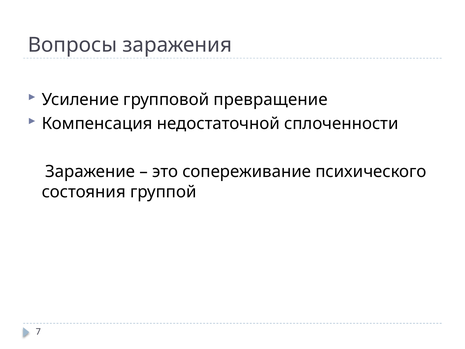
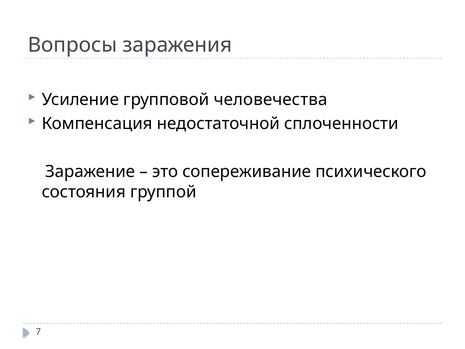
превращение: превращение -> человечества (271, 100)
